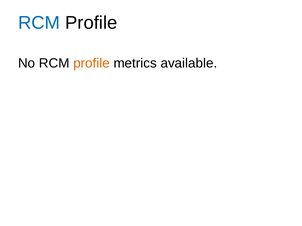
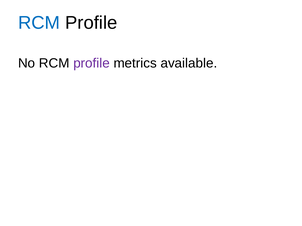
profile colour: orange -> purple (92, 63)
